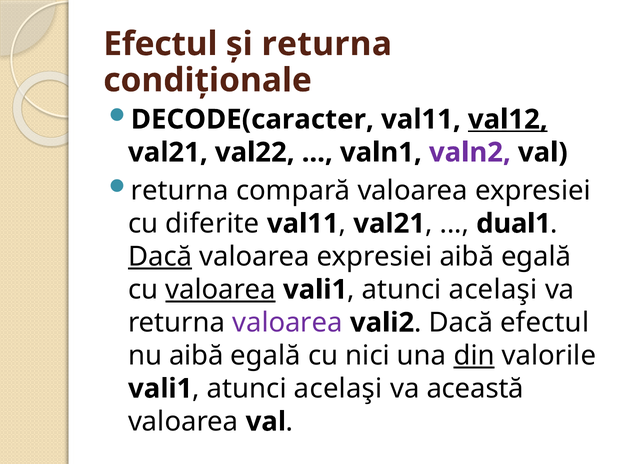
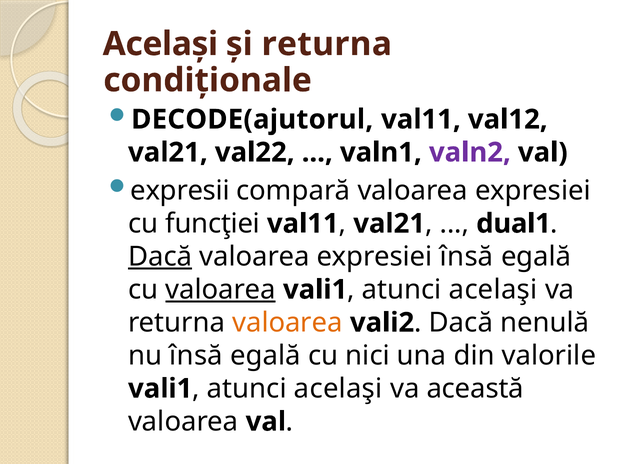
Efectul: Efectul -> Acelaşi (160, 44)
DECODE(caracter: DECODE(caracter -> DECODE(ajutorul (252, 119)
val12 underline: present -> none (508, 119)
returna: returna -> expresii (180, 191)
diferite: diferite -> funcţiei (213, 224)
expresiei aibă: aibă -> însă (467, 257)
valoarea colour: purple -> orange (287, 323)
Dacă efectul: efectul -> nenulă (545, 323)
nu aibă: aibă -> însă (196, 356)
din underline: present -> none (474, 356)
